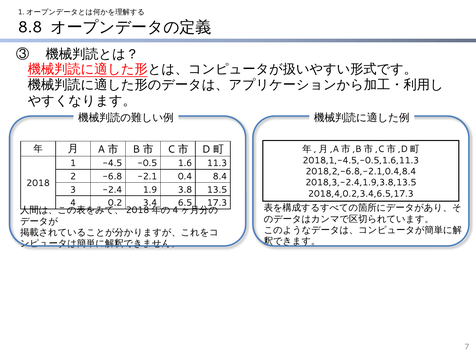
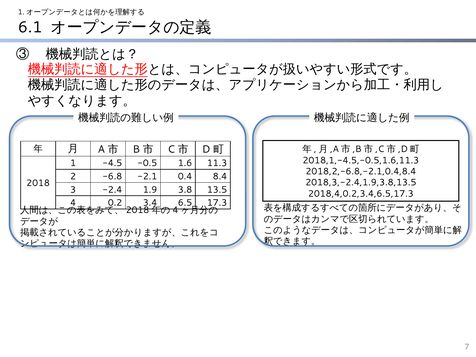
8.8: 8.8 -> 6.1 (30, 27)
